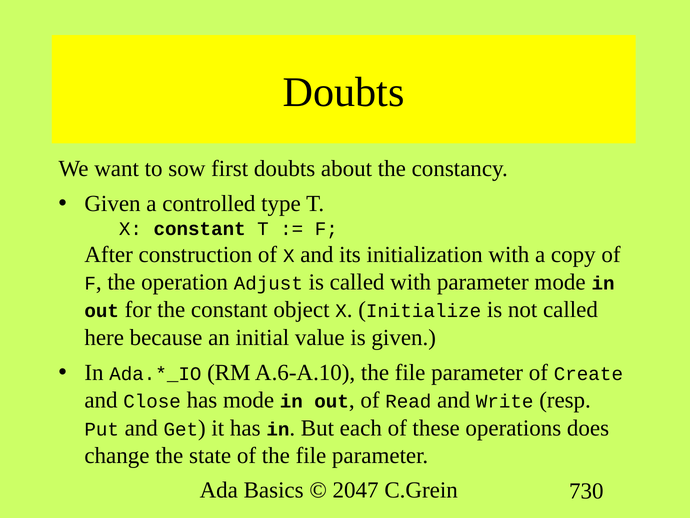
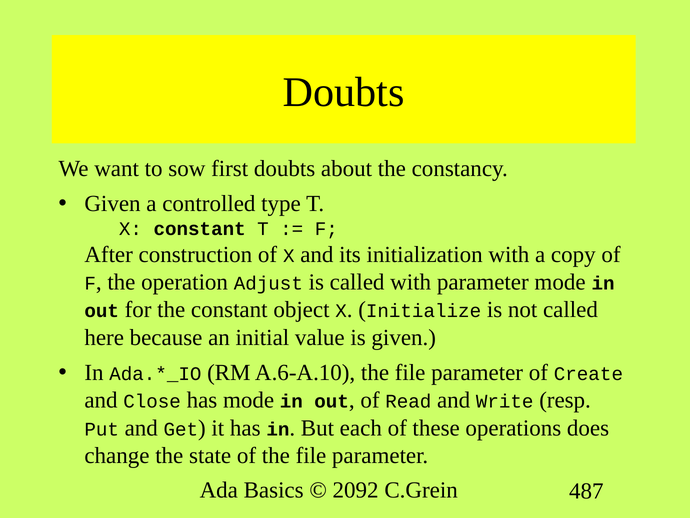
2047: 2047 -> 2092 (356, 490)
730: 730 -> 487 (586, 490)
